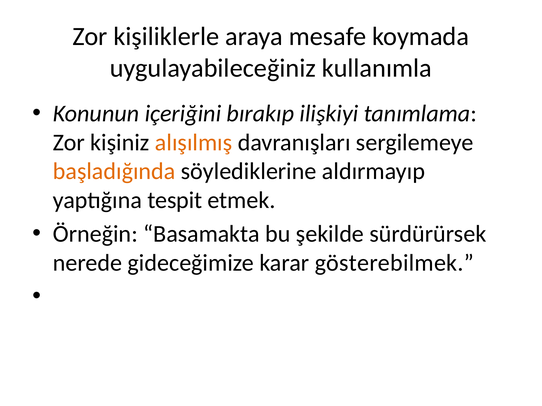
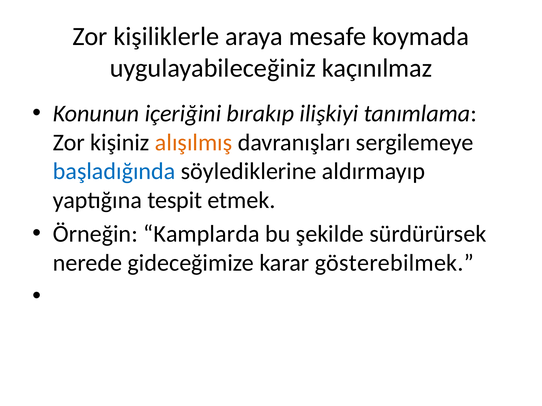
kullanımla: kullanımla -> kaçınılmaz (377, 68)
başladığında colour: orange -> blue (114, 172)
Basamakta: Basamakta -> Kamplarda (201, 234)
